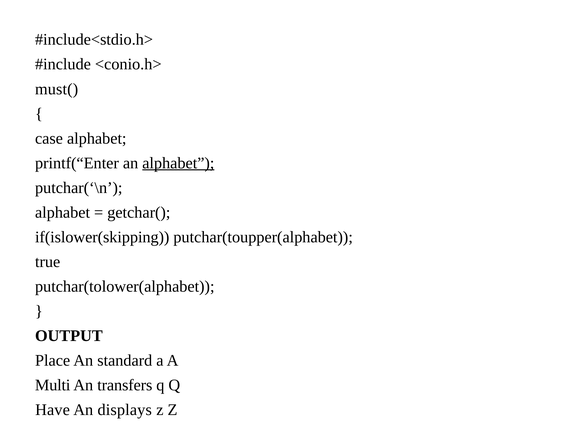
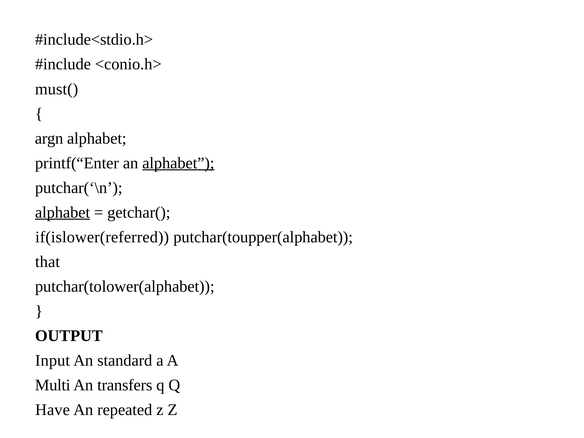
case: case -> argn (49, 138)
alphabet underline: none -> present (63, 212)
if(islower(skipping: if(islower(skipping -> if(islower(referred (102, 237)
true: true -> that (48, 262)
Place: Place -> Input (53, 360)
displays: displays -> repeated (125, 410)
